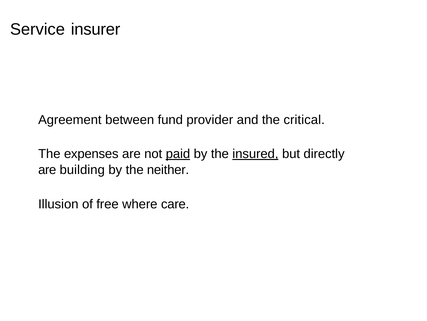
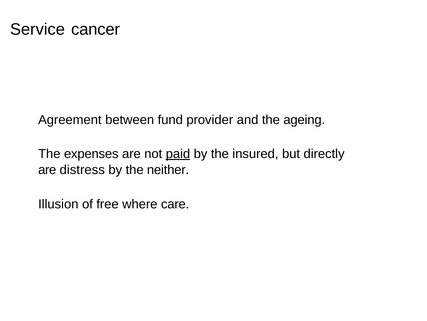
insurer: insurer -> cancer (96, 29)
critical: critical -> ageing (304, 120)
insured underline: present -> none (255, 154)
building: building -> distress (82, 170)
